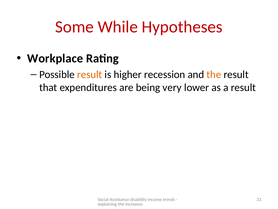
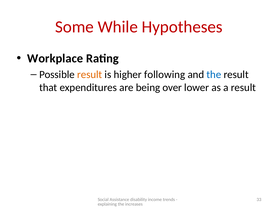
recession: recession -> following (165, 74)
the colour: orange -> blue (214, 74)
very: very -> over (172, 87)
